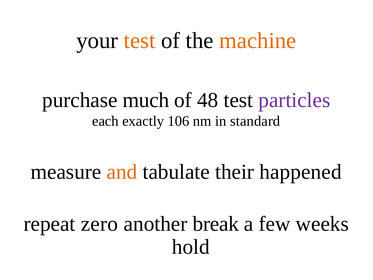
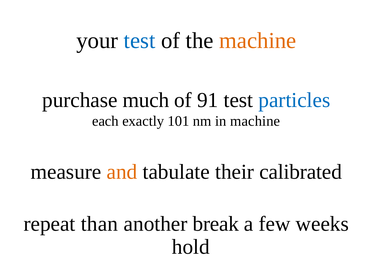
test colour: orange -> blue (140, 40)
48: 48 -> 91 (208, 100)
particles colour: purple -> blue (294, 100)
106: 106 -> 101 (178, 121)
in standard: standard -> machine (255, 121)
happened: happened -> calibrated (301, 172)
zero: zero -> than (99, 224)
